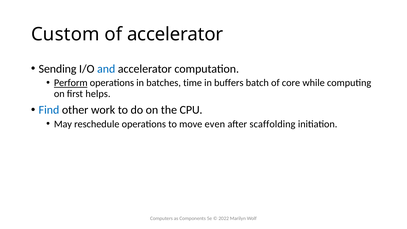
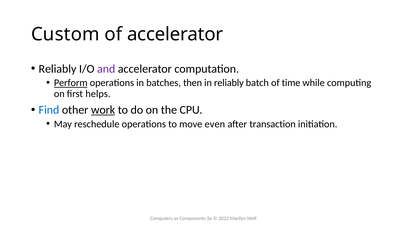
Sending: Sending -> Reliably (58, 69)
and colour: blue -> purple (106, 69)
time: time -> then (193, 83)
in buffers: buffers -> reliably (229, 83)
core: core -> time (291, 83)
work underline: none -> present (103, 110)
scaffolding: scaffolding -> transaction (273, 124)
